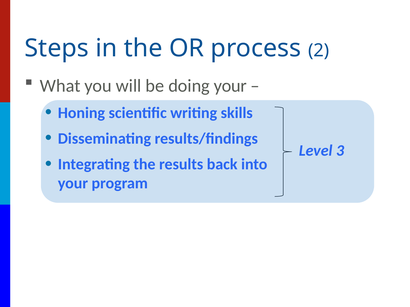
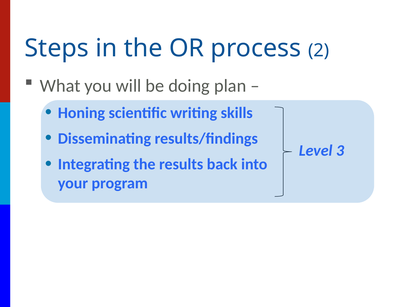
doing your: your -> plan (230, 86)
